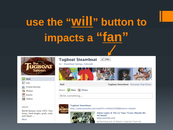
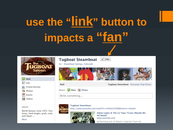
will: will -> link (82, 21)
